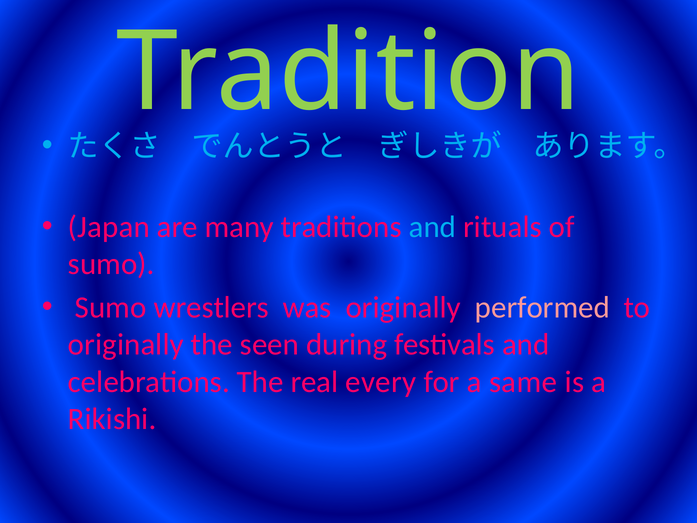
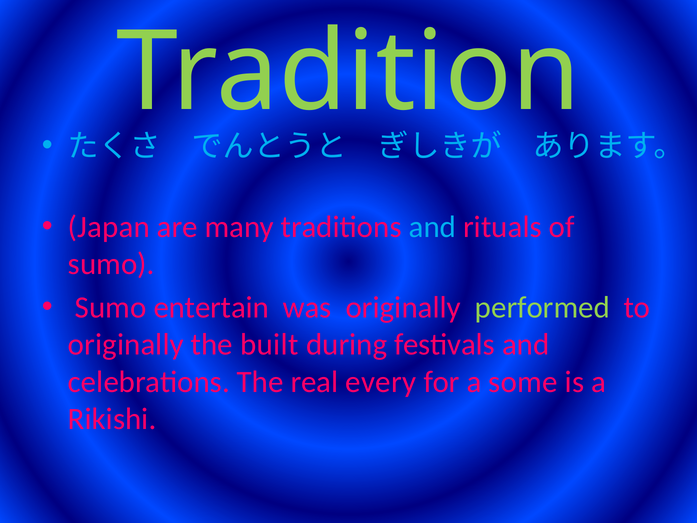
wrestlers: wrestlers -> entertain (211, 307)
performed colour: pink -> light green (542, 307)
seen: seen -> built (269, 345)
same: same -> some (523, 382)
